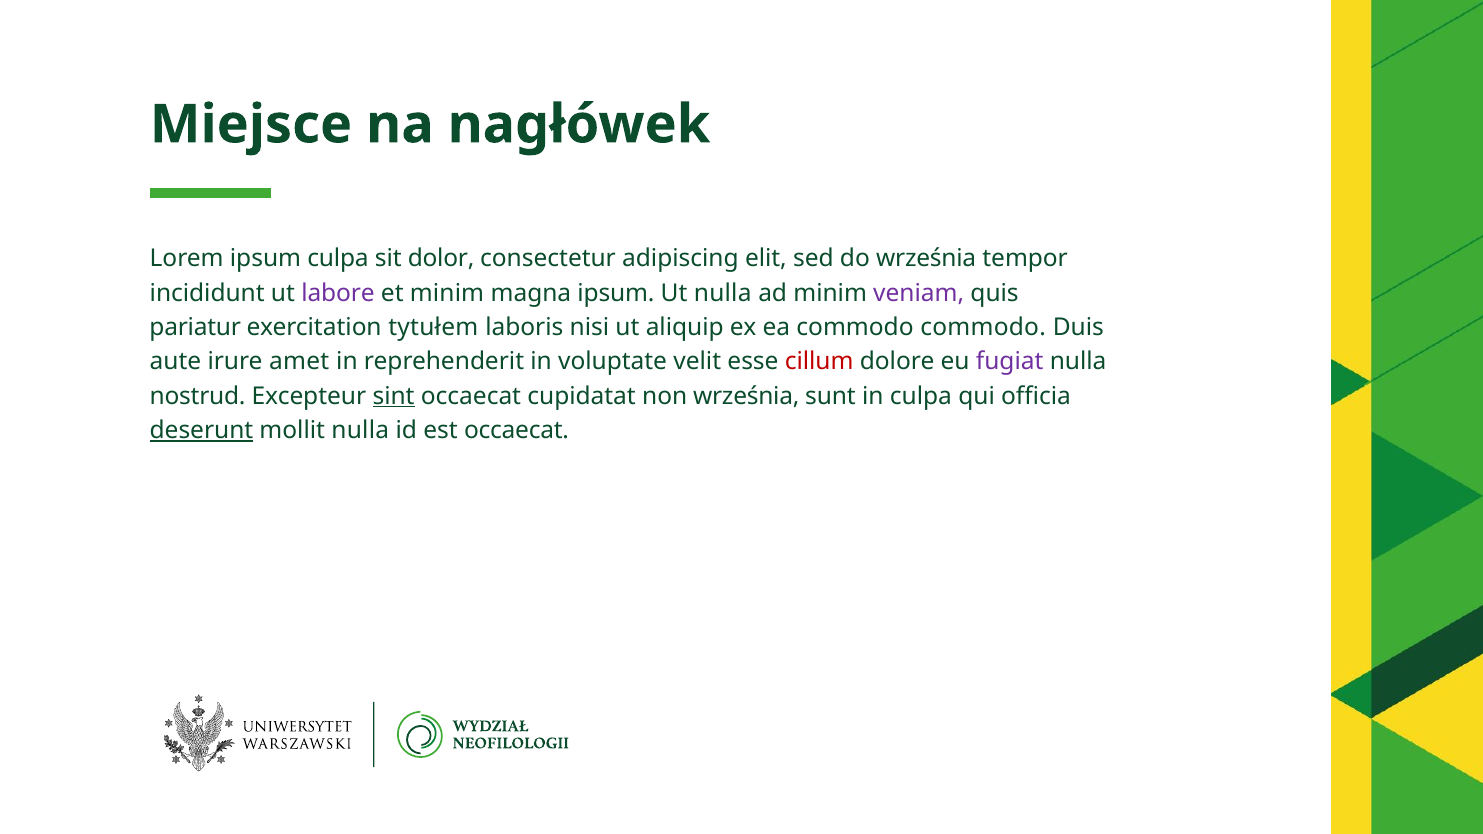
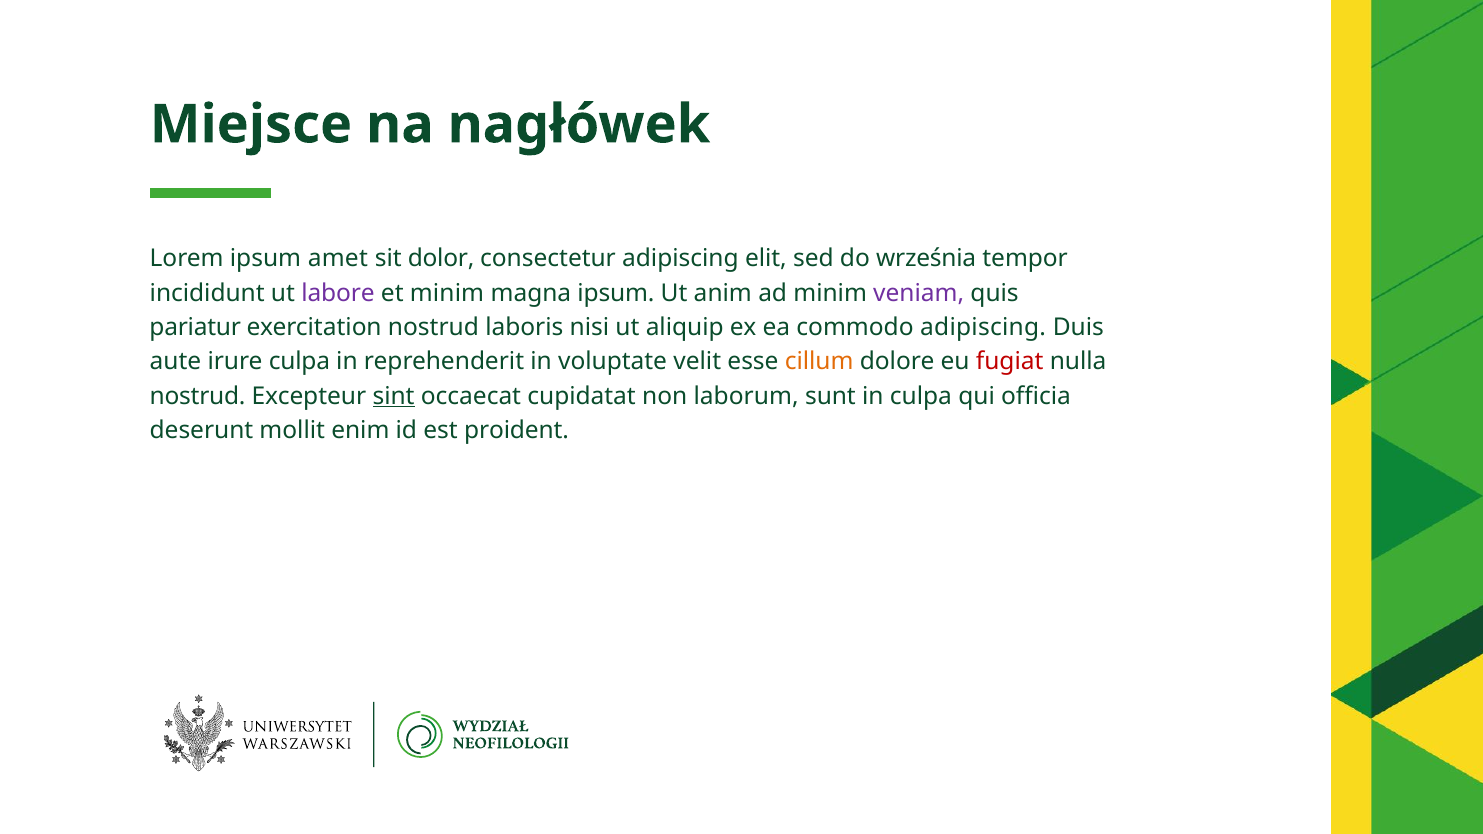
ipsum culpa: culpa -> amet (338, 259)
Ut nulla: nulla -> anim (723, 293)
exercitation tytułem: tytułem -> nostrud (433, 327)
commodo commodo: commodo -> adipiscing (983, 327)
irure amet: amet -> culpa (299, 362)
cillum colour: red -> orange (819, 362)
fugiat colour: purple -> red (1010, 362)
non września: września -> laborum (746, 396)
deserunt underline: present -> none (201, 430)
mollit nulla: nulla -> enim (360, 430)
est occaecat: occaecat -> proident (517, 430)
